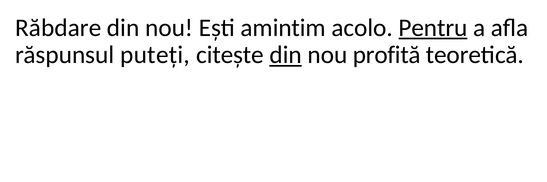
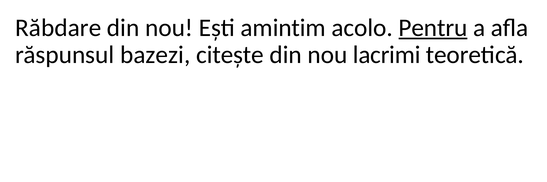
puteți: puteți -> bazezi (155, 55)
din underline: present -> none (286, 55)
profită: profită -> lacrimi (387, 55)
